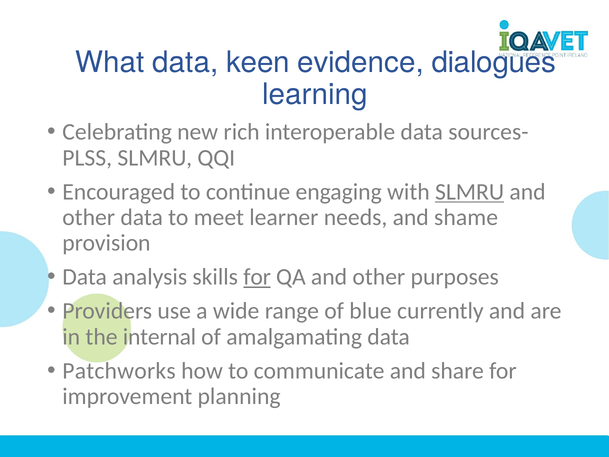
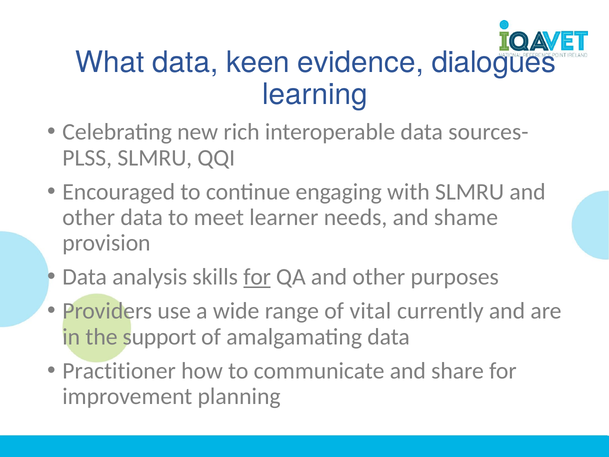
SLMRU underline: present -> none (470, 192)
blue: blue -> vital (370, 311)
internal: internal -> support (159, 337)
Patchworks: Patchworks -> Practitioner (119, 371)
